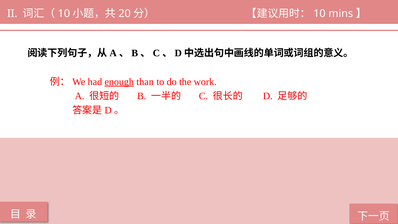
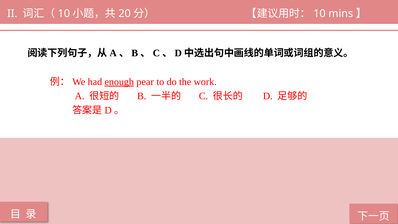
than: than -> pear (145, 82)
